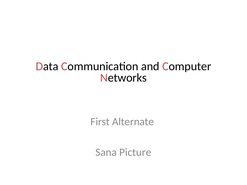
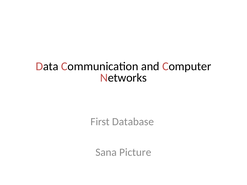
Alternate: Alternate -> Database (133, 122)
